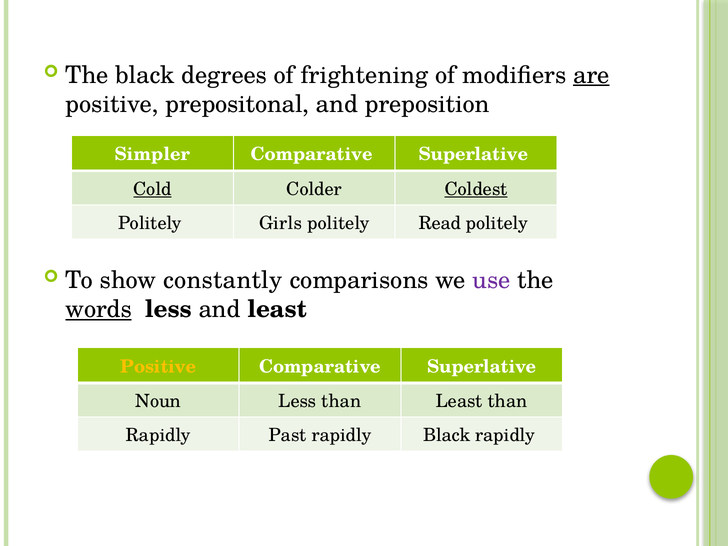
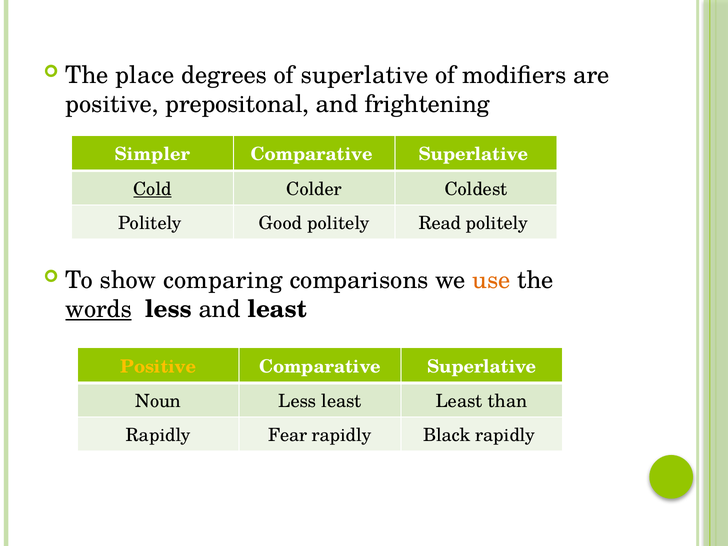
The black: black -> place (145, 75)
of frightening: frightening -> superlative (365, 75)
are underline: present -> none (591, 75)
preposition: preposition -> frightening (427, 104)
Coldest underline: present -> none (476, 189)
Girls: Girls -> Good (281, 223)
constantly: constantly -> comparing (223, 280)
use colour: purple -> orange (491, 280)
Less than: than -> least (342, 401)
Past: Past -> Fear (288, 435)
